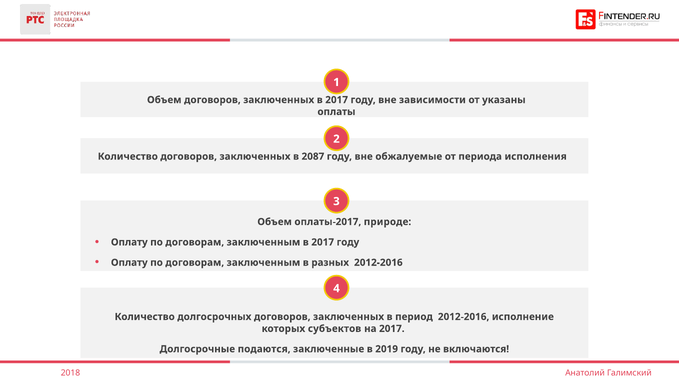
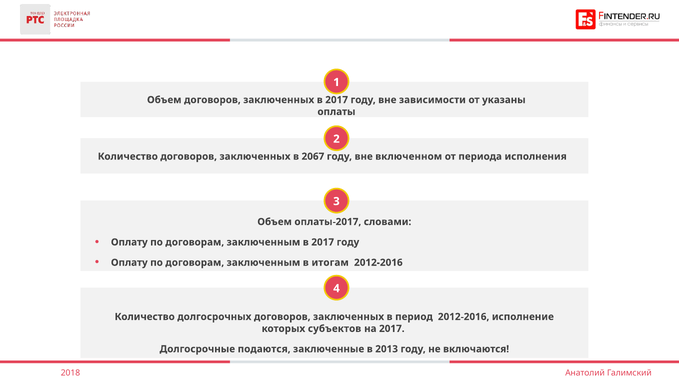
2087: 2087 -> 2067 (313, 156)
обжалуемые: обжалуемые -> включенном (409, 156)
природе: природе -> словами (388, 222)
разных: разных -> итогам (330, 263)
2019: 2019 -> 2013 (387, 349)
